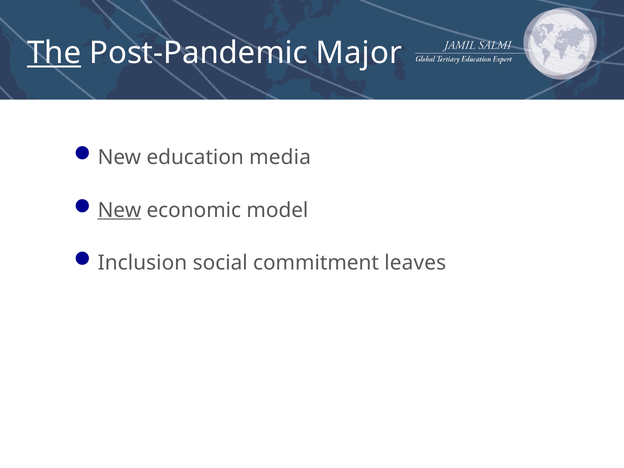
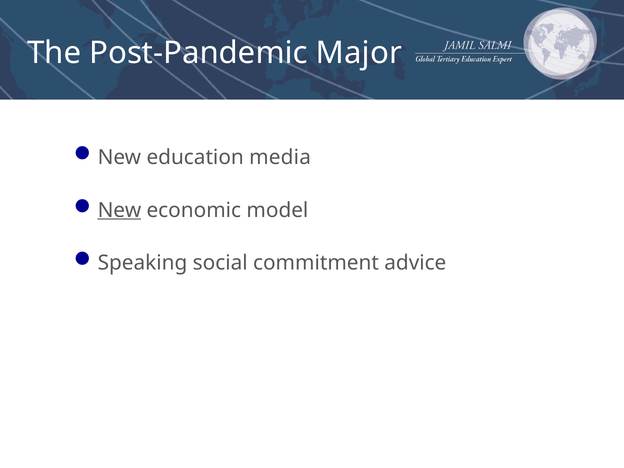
The underline: present -> none (54, 53)
Inclusion: Inclusion -> Speaking (142, 263)
leaves: leaves -> advice (415, 263)
